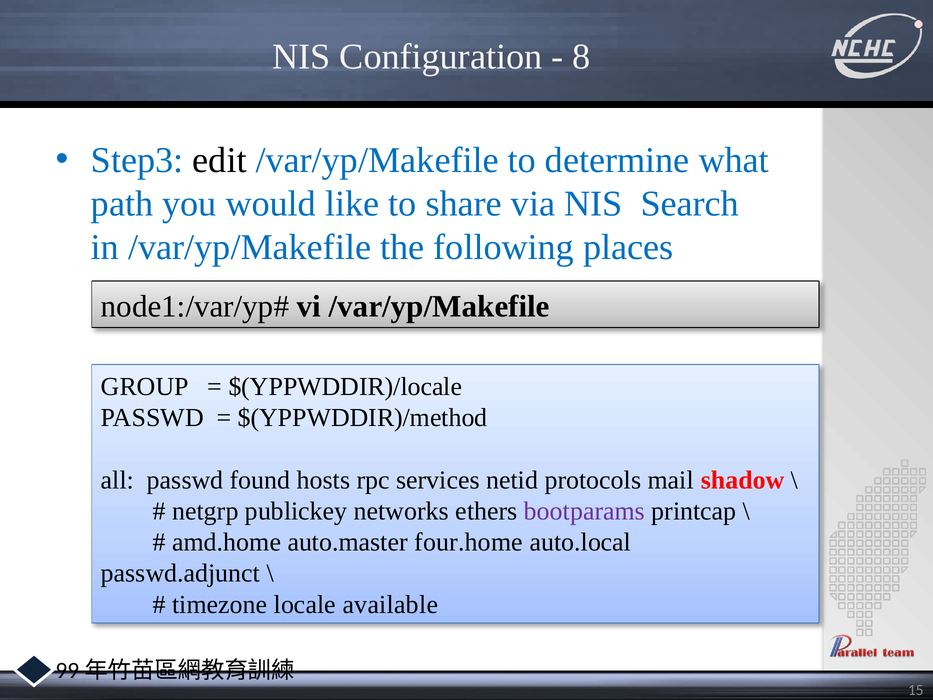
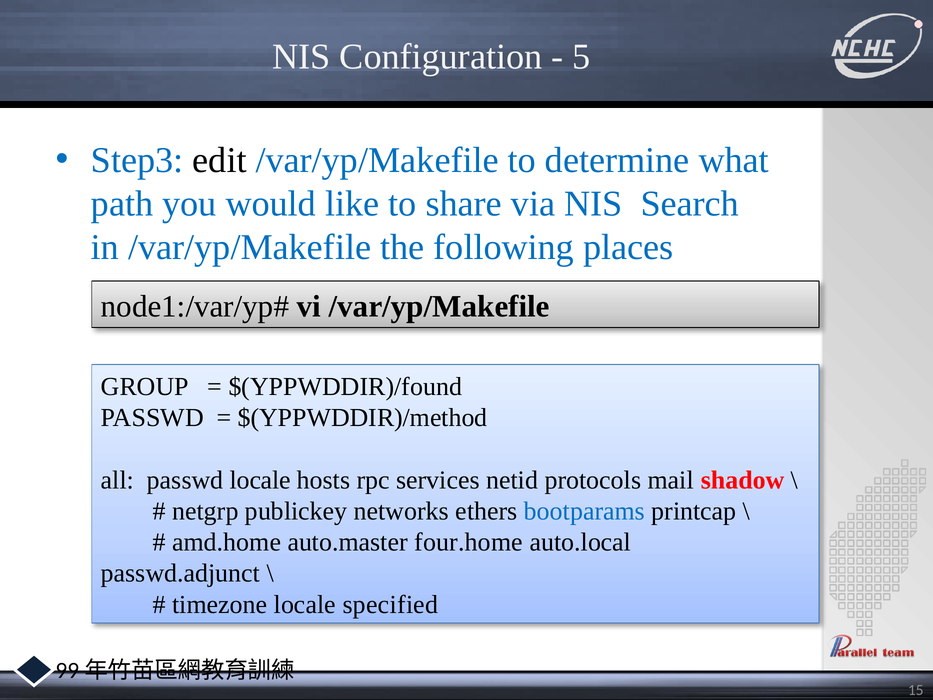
8: 8 -> 5 (581, 57)
$(YPPWDDIR)/locale: $(YPPWDDIR)/locale -> $(YPPWDDIR)/found (345, 386)
passwd found: found -> locale (260, 480)
bootparams colour: purple -> blue (584, 511)
available: available -> specified (390, 604)
